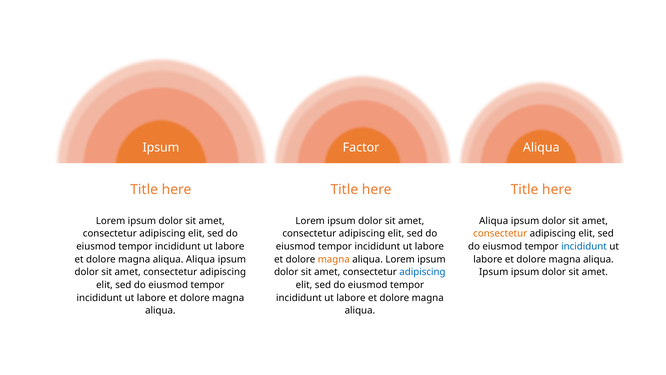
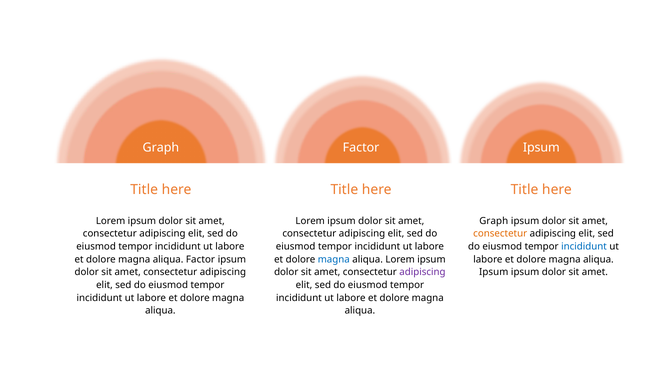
Ipsum: Ipsum -> Graph (161, 148)
Aliqua: Aliqua -> Ipsum (541, 148)
Aliqua: Aliqua -> Graph (494, 221)
Aliqua: Aliqua -> Factor (200, 259)
magna colour: orange -> blue (334, 259)
adipiscing colour: blue -> purple (422, 272)
